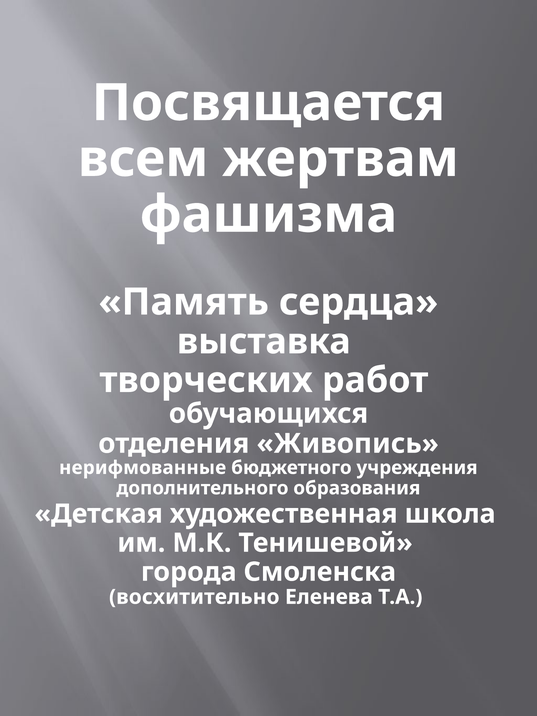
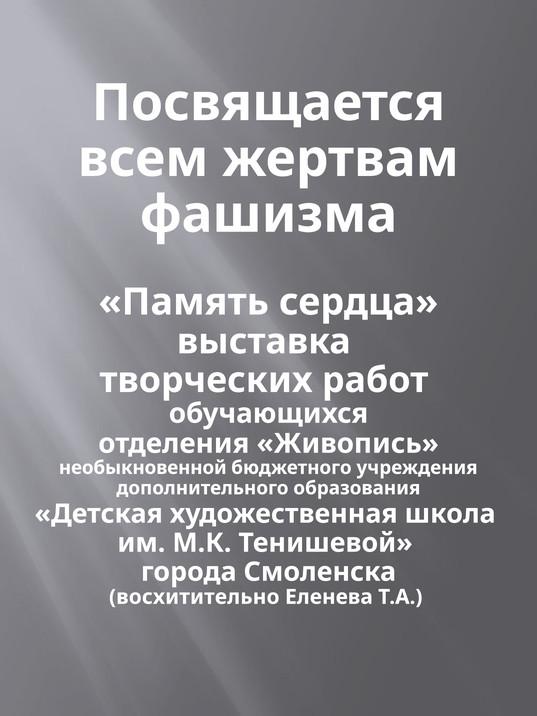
нерифмованные: нерифмованные -> необыкновенной (143, 468)
